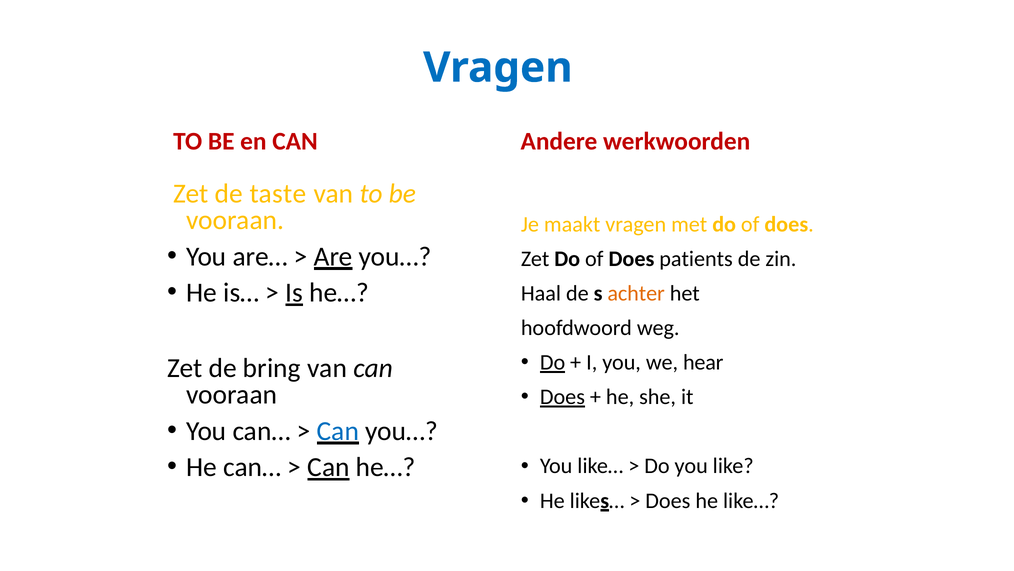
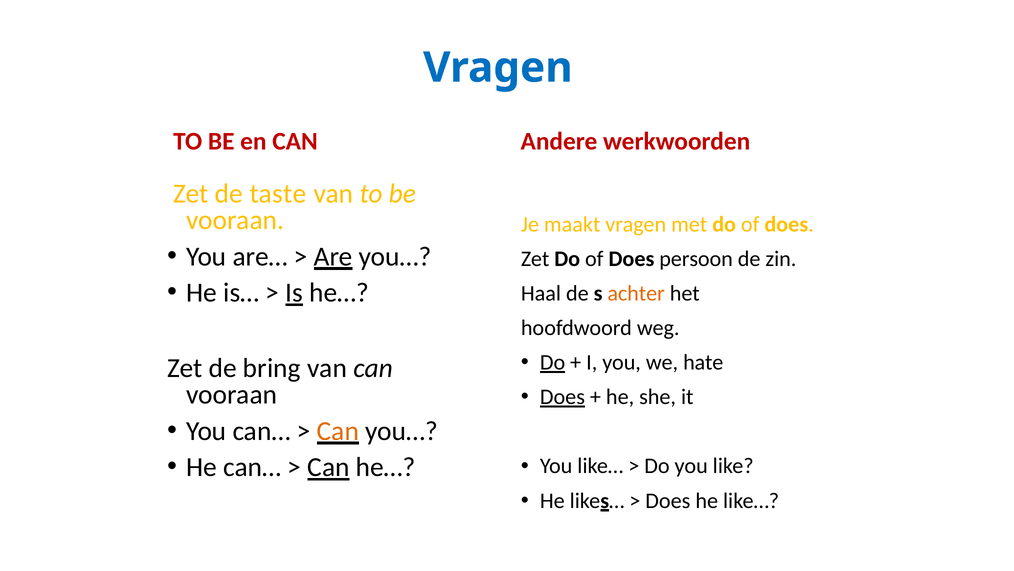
patients: patients -> persoon (696, 259)
hear: hear -> hate (703, 362)
Can colour: blue -> orange (338, 431)
